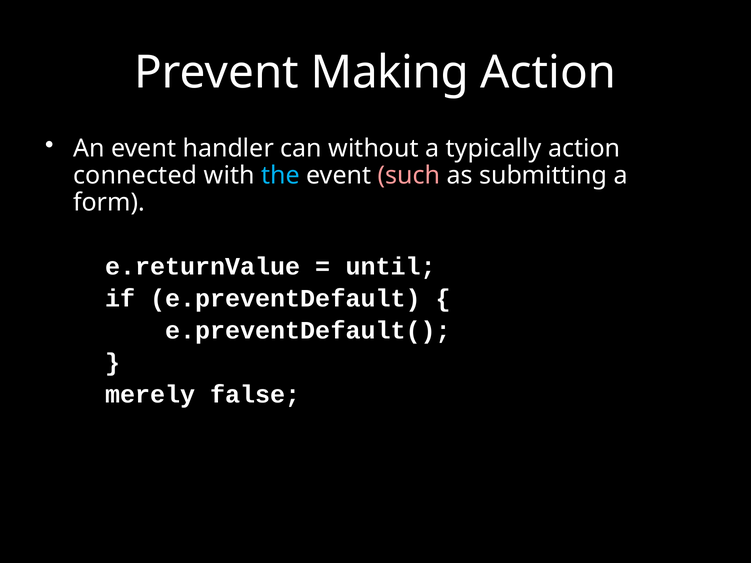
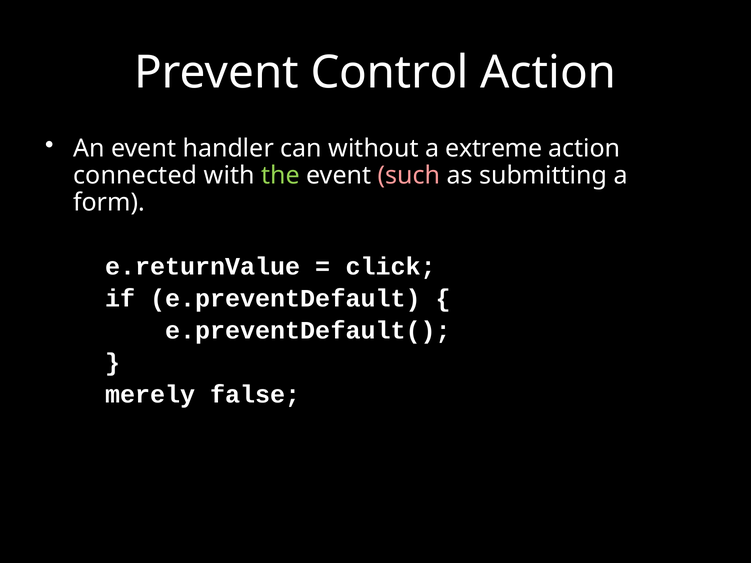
Making: Making -> Control (390, 73)
typically: typically -> extreme (494, 149)
the colour: light blue -> light green (280, 176)
until: until -> click (391, 267)
